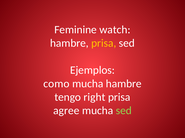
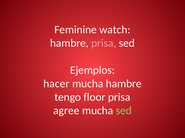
prisa colour: yellow -> pink (104, 43)
como: como -> hacer (56, 84)
right: right -> floor (95, 98)
